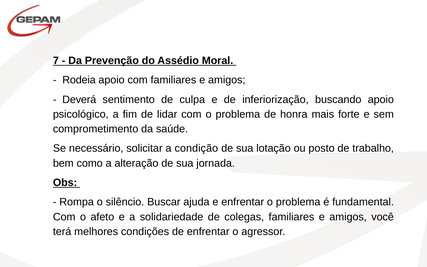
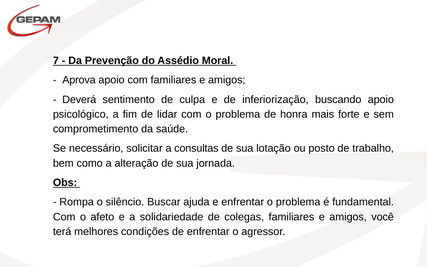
Rodeia: Rodeia -> Aprova (79, 80)
condição: condição -> consultas (196, 148)
